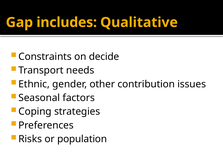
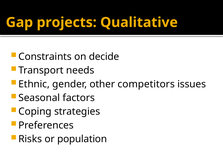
includes: includes -> projects (67, 22)
contribution: contribution -> competitors (146, 84)
